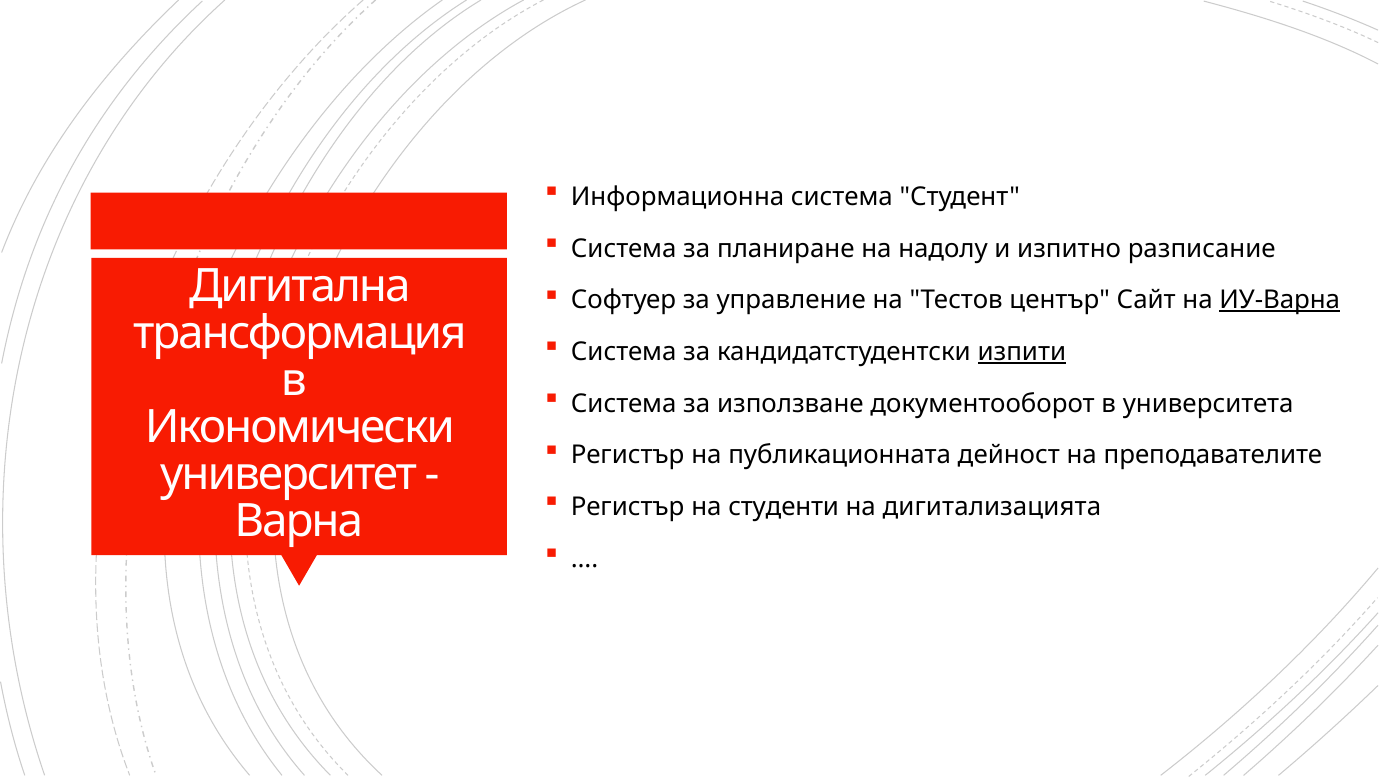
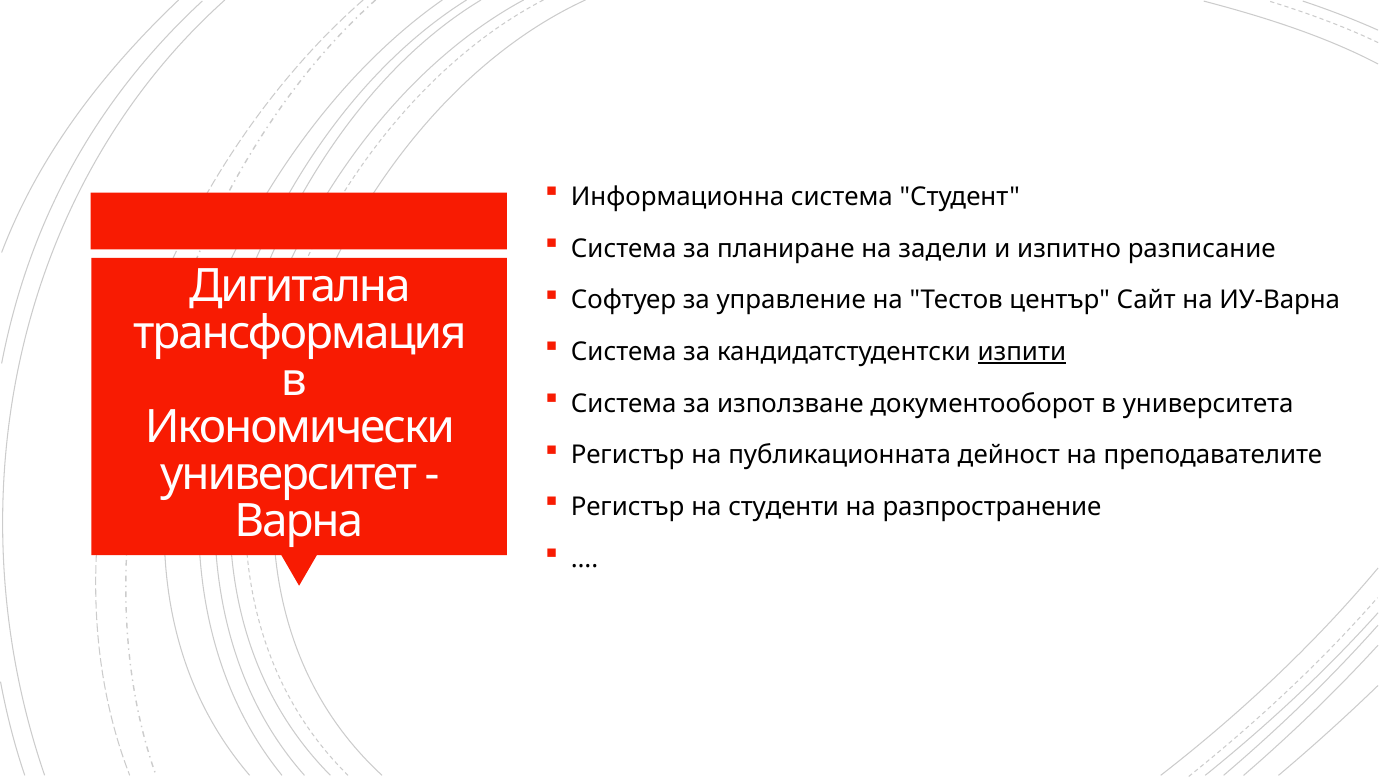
надолу: надолу -> задели (943, 248)
ИУ-Варна underline: present -> none (1280, 300)
дигитализацията: дигитализацията -> разпространение (992, 507)
